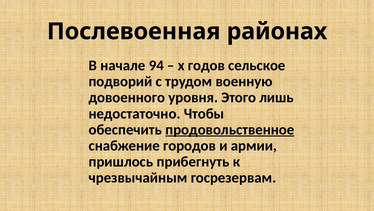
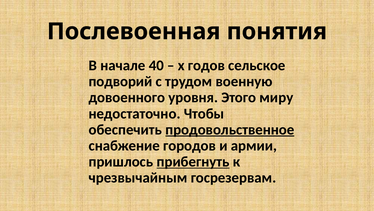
районах: районах -> понятия (277, 31)
94: 94 -> 40 (156, 65)
лишь: лишь -> миру (276, 97)
прибегнуть underline: none -> present (193, 161)
